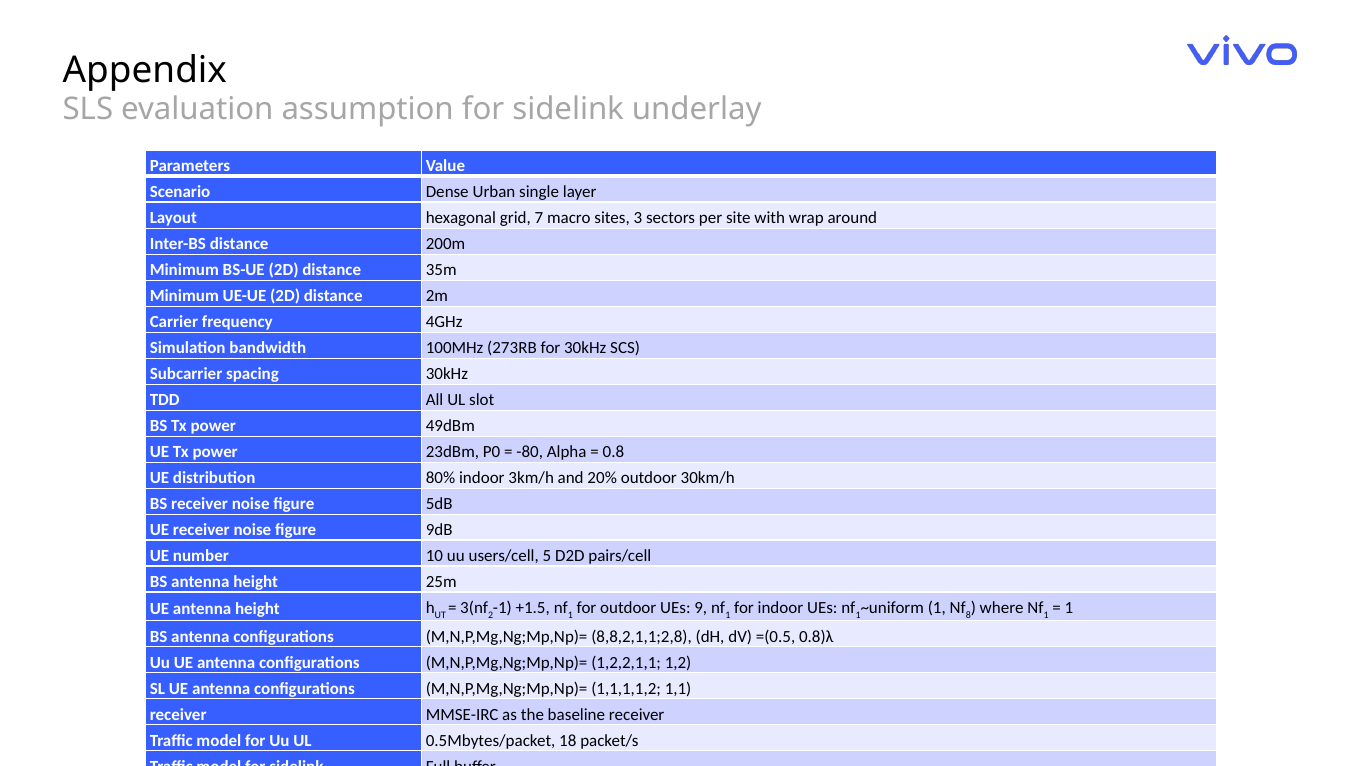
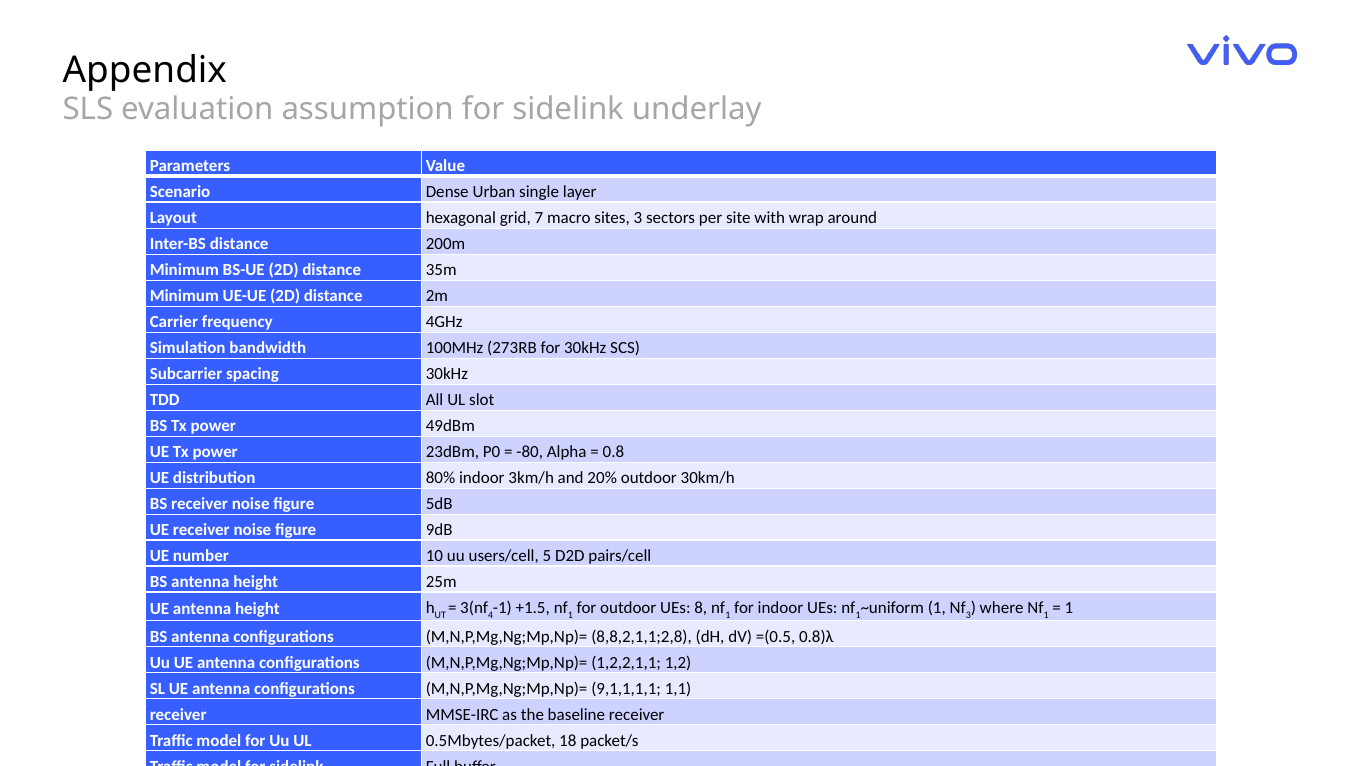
2: 2 -> 4 (491, 615)
9: 9 -> 8 (701, 608)
8: 8 -> 3 (968, 615)
1,1,1,1,2: 1,1,1,1,2 -> 9,1,1,1,1 (626, 689)
